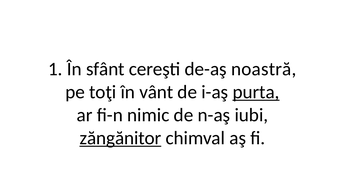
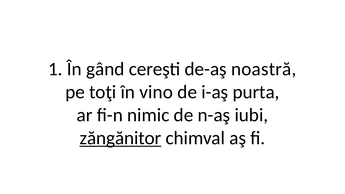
sfânt: sfânt -> gând (105, 69)
vânt: vânt -> vino (156, 92)
purta underline: present -> none (256, 92)
